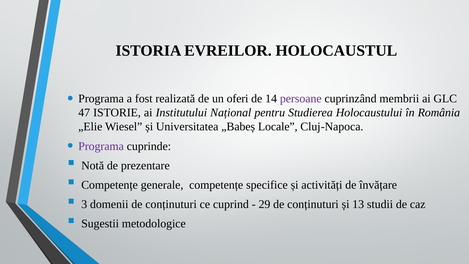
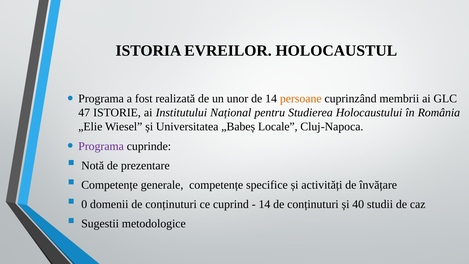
oferi: oferi -> unor (238, 99)
persoane colour: purple -> orange (301, 99)
3: 3 -> 0 (84, 204)
29: 29 -> 14 (264, 204)
13: 13 -> 40 (358, 204)
